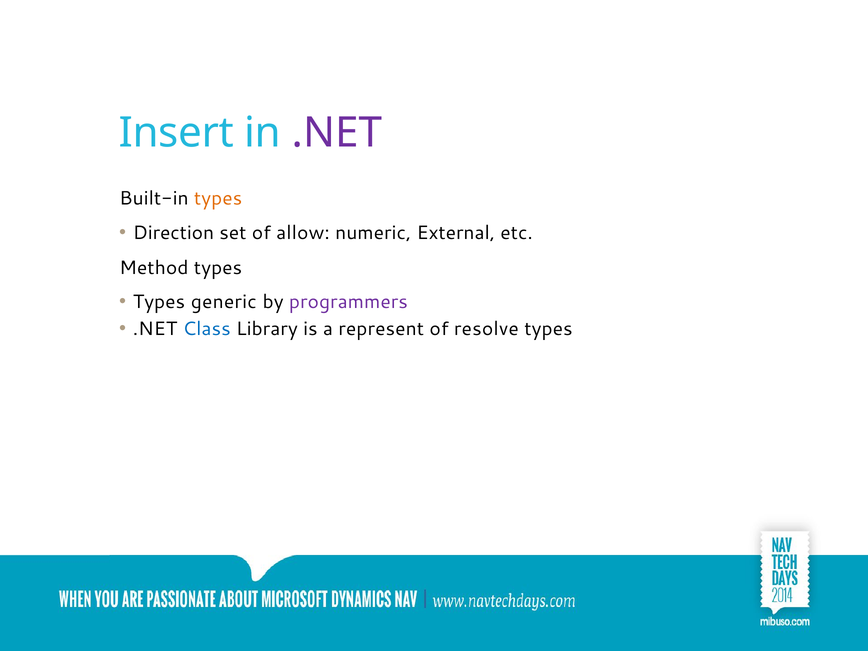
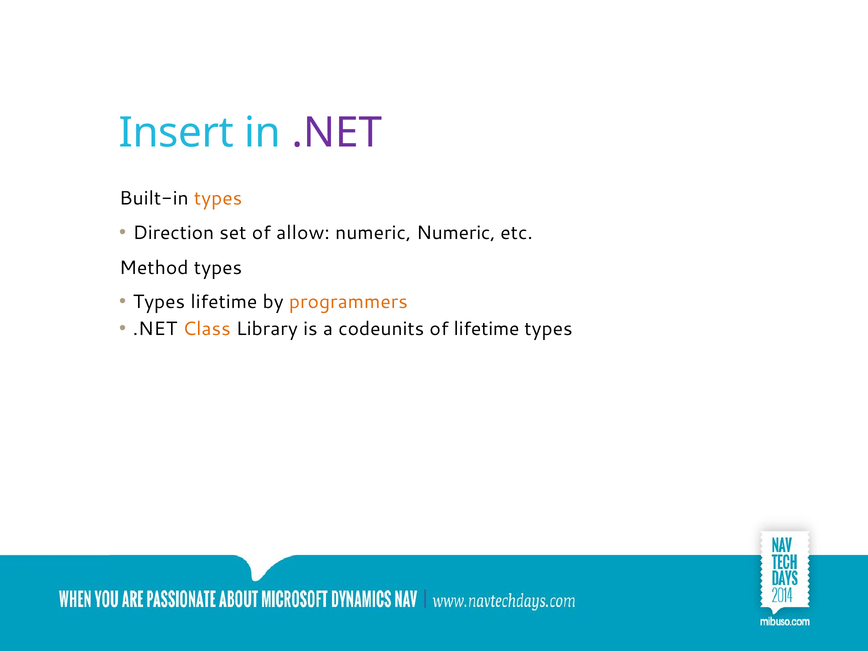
numeric External: External -> Numeric (456, 233)
Types generic: generic -> lifetime (224, 302)
programmers colour: purple -> orange (348, 302)
Class colour: blue -> orange (207, 329)
represent: represent -> codeunits (381, 329)
of resolve: resolve -> lifetime (487, 329)
